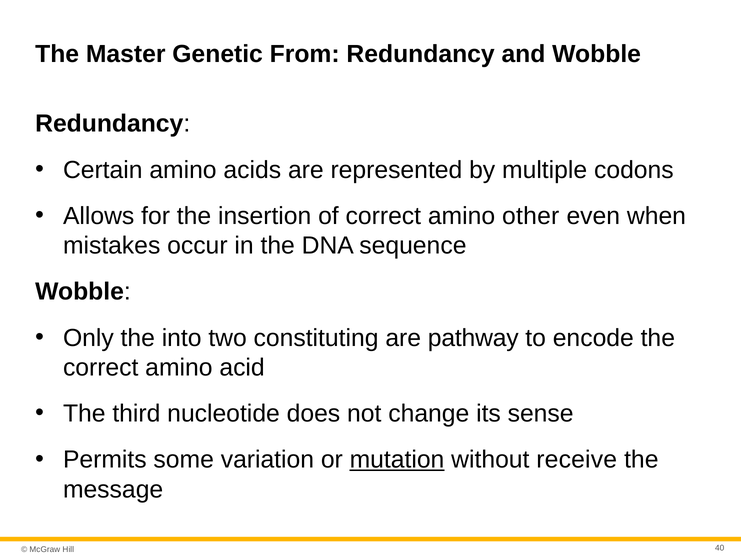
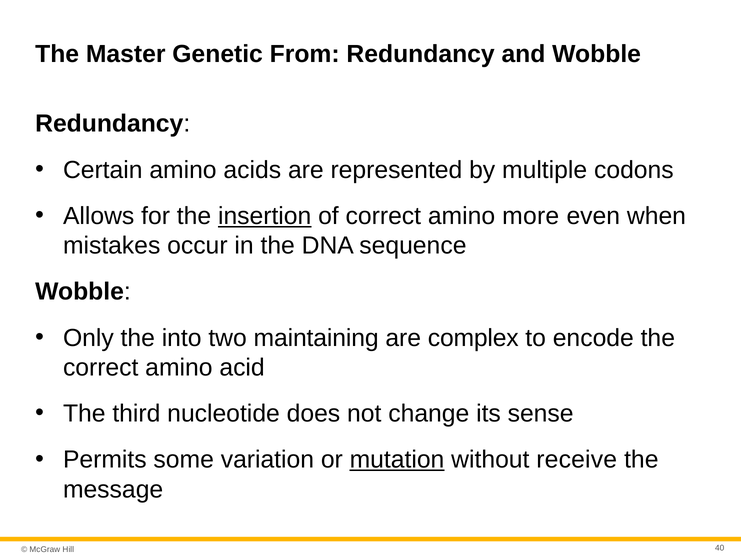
insertion underline: none -> present (265, 216)
other: other -> more (531, 216)
constituting: constituting -> maintaining (316, 338)
pathway: pathway -> complex (473, 338)
